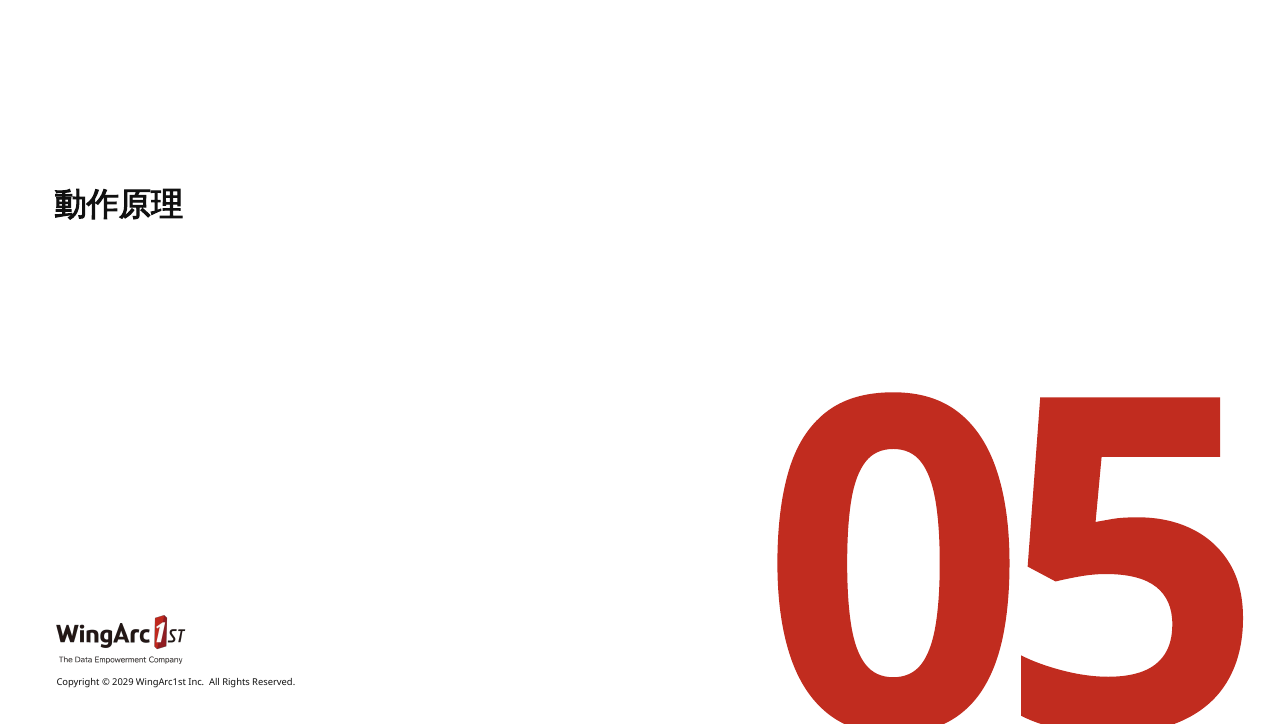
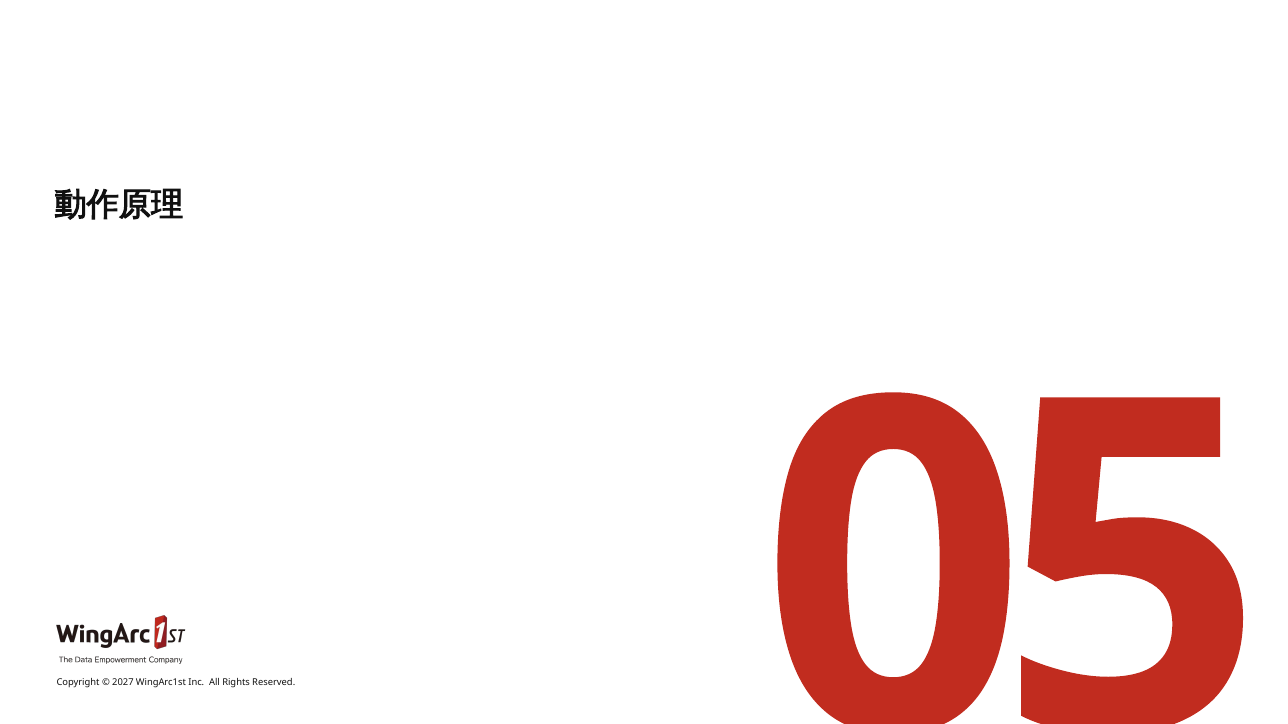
2029: 2029 -> 2027 (123, 683)
